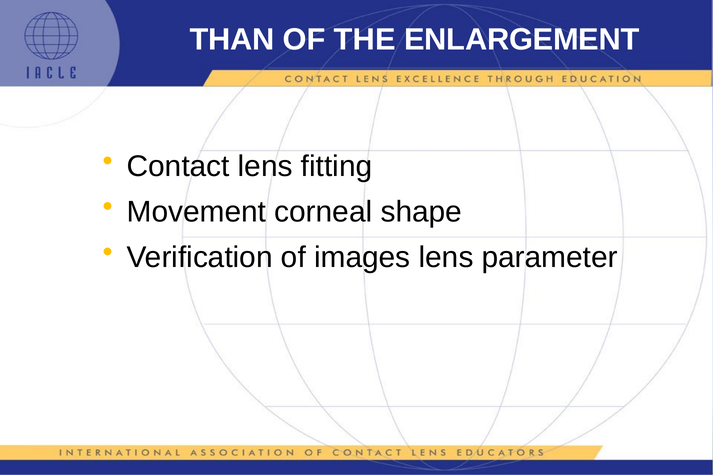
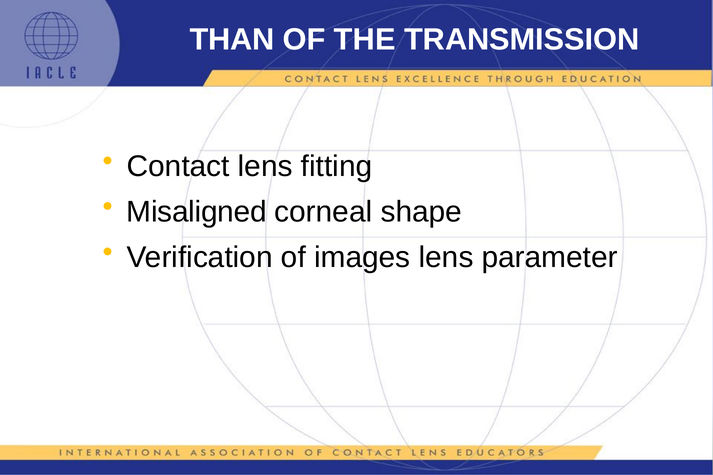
ENLARGEMENT: ENLARGEMENT -> TRANSMISSION (522, 39)
Movement: Movement -> Misaligned (197, 212)
